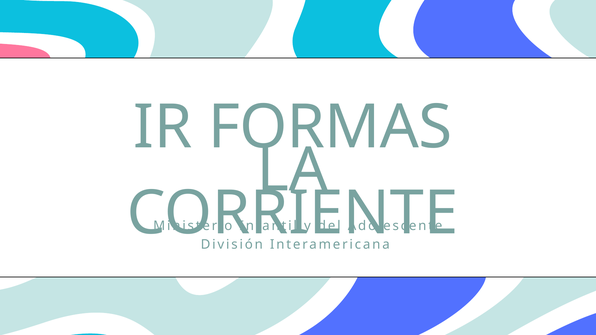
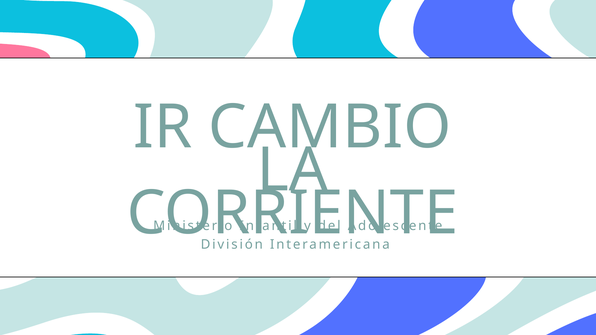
FORMAS: FORMAS -> CAMBIO (330, 127)
